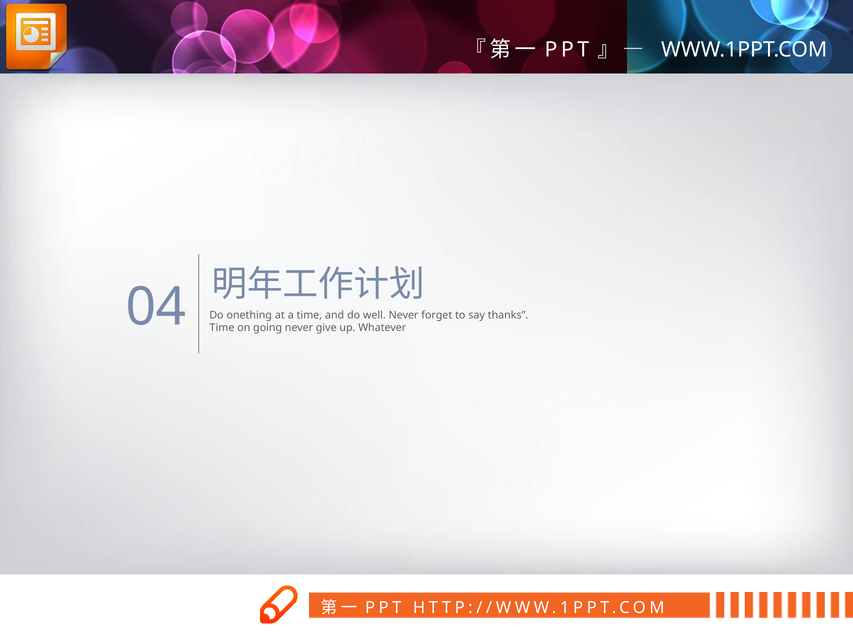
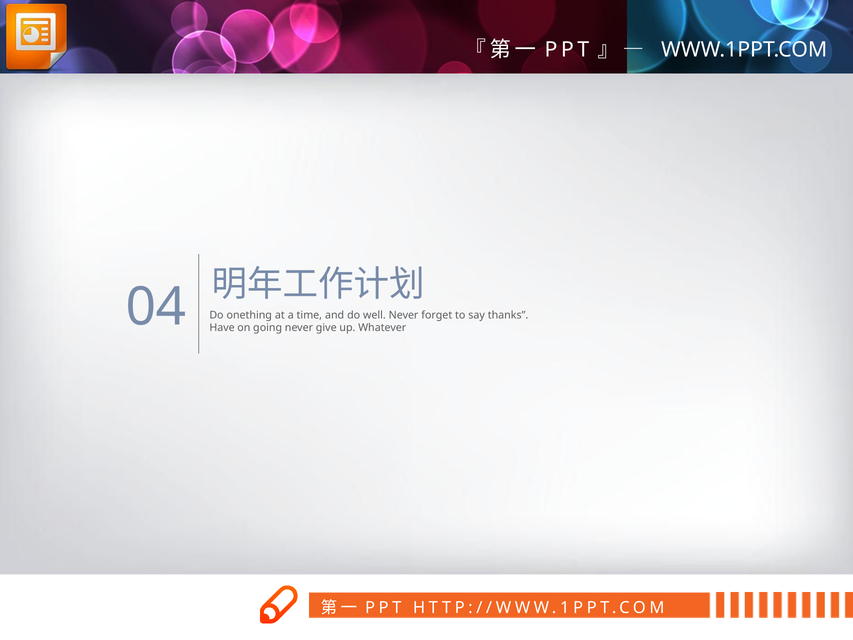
Time: Time -> Have (222, 328)
